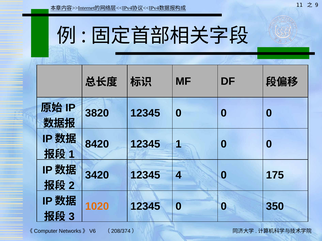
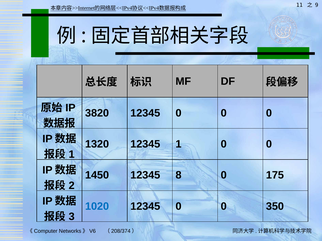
8420: 8420 -> 1320 (97, 144)
3420: 3420 -> 1450 (97, 176)
4: 4 -> 8 (179, 176)
1020 colour: orange -> blue (97, 207)
